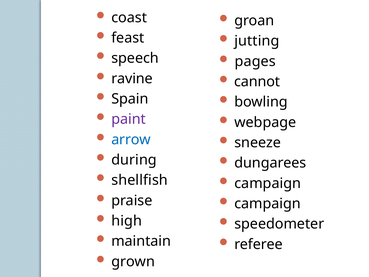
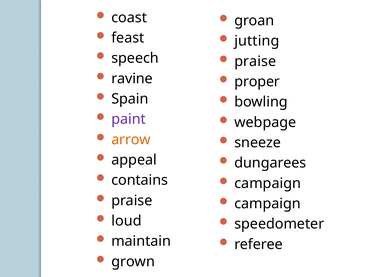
pages: pages -> praise (255, 61)
cannot: cannot -> proper (257, 82)
arrow colour: blue -> orange (131, 139)
during: during -> appeal (134, 160)
shellfish: shellfish -> contains (140, 180)
high: high -> loud (127, 221)
